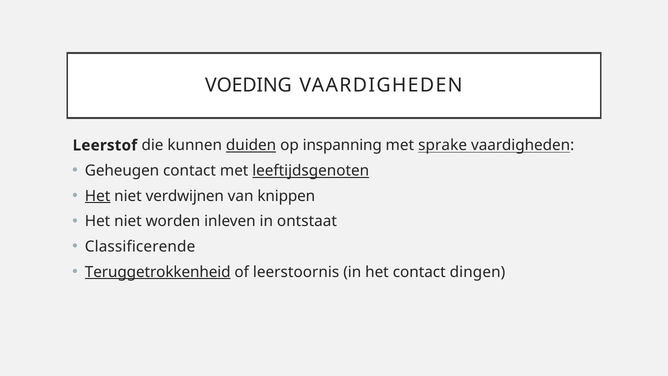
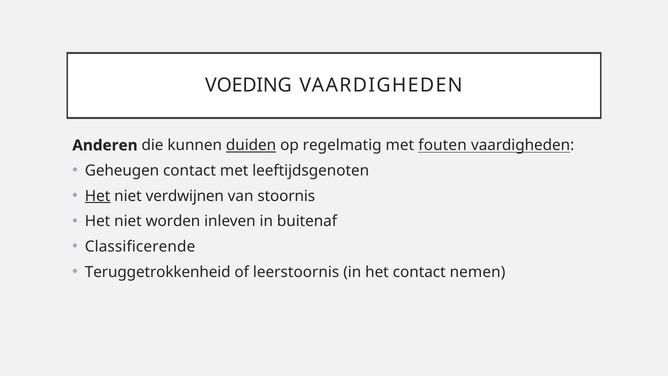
Leerstof: Leerstof -> Anderen (105, 145)
inspanning: inspanning -> regelmatig (342, 145)
sprake: sprake -> fouten (443, 145)
leeftijdsgenoten underline: present -> none (311, 171)
knippen: knippen -> stoornis (286, 196)
ontstaat: ontstaat -> buitenaf (307, 221)
Teruggetrokkenheid underline: present -> none (158, 272)
dingen: dingen -> nemen (477, 272)
